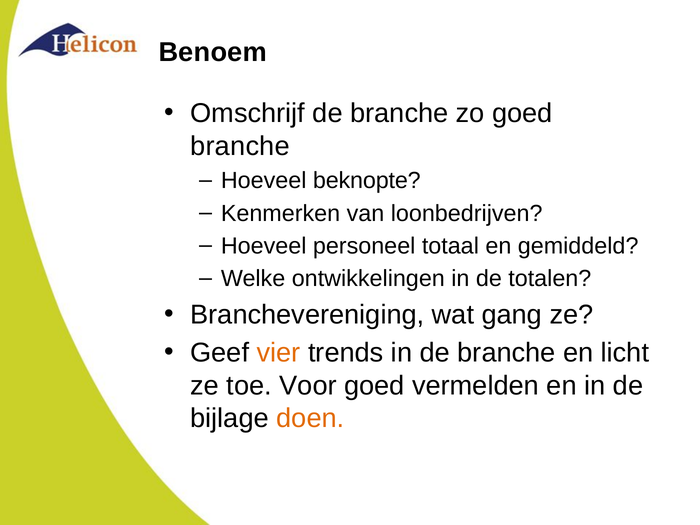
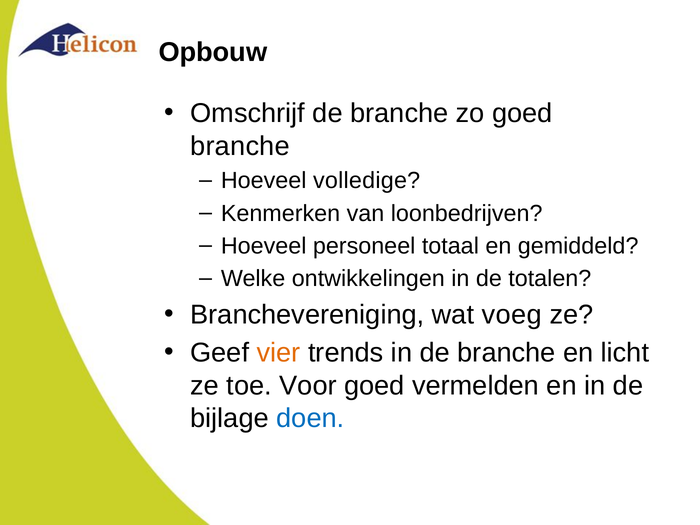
Benoem: Benoem -> Opbouw (213, 52)
beknopte: beknopte -> volledige (367, 181)
gang: gang -> voeg (512, 315)
doen colour: orange -> blue (310, 418)
